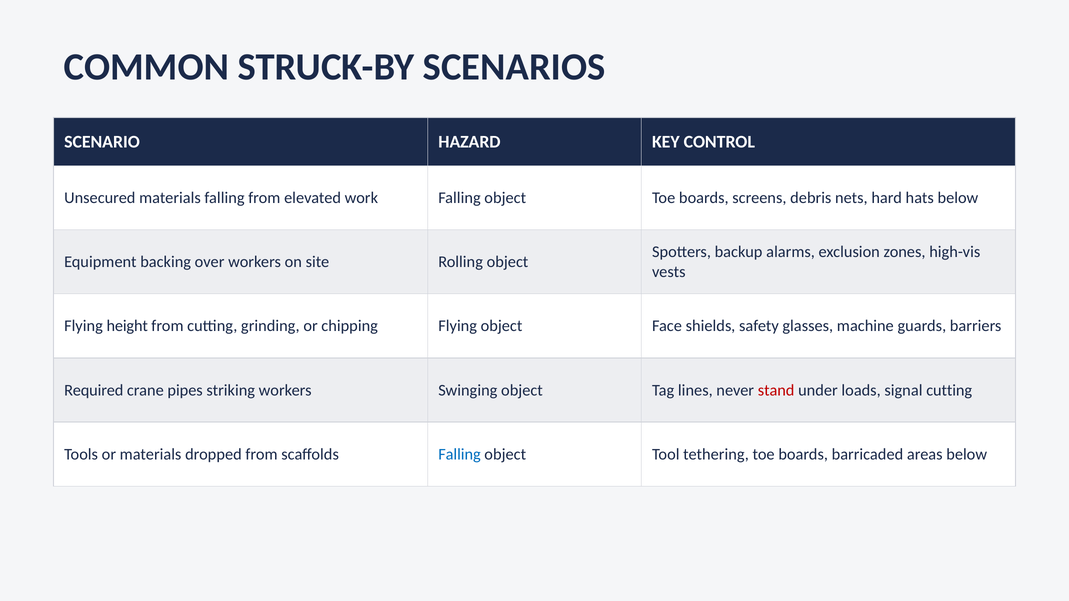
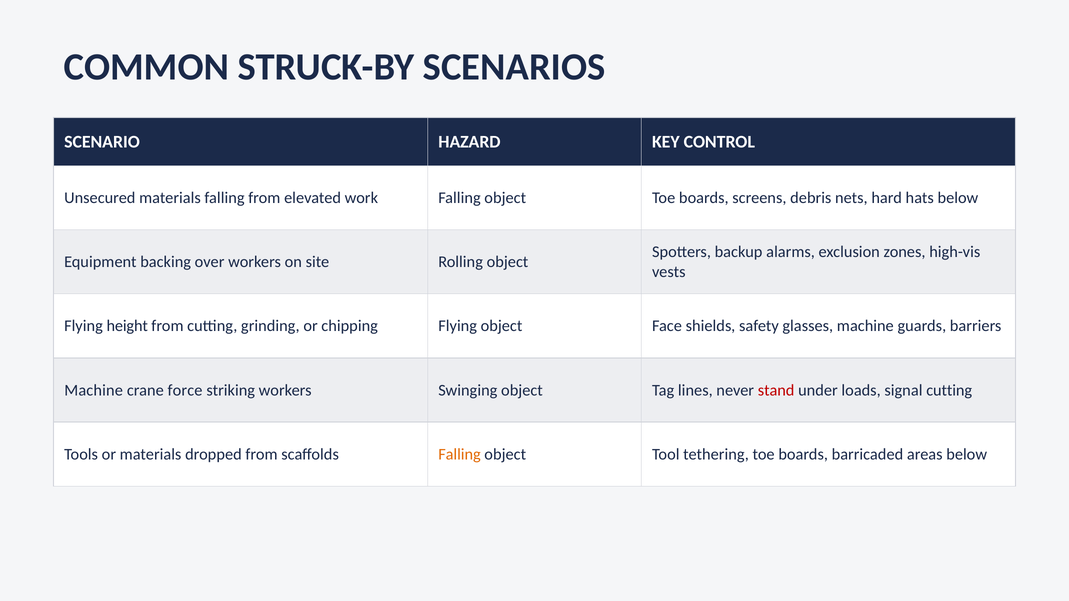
Required: Required -> Machine (94, 390)
pipes: pipes -> force (185, 390)
Falling colour: blue -> orange (460, 455)
